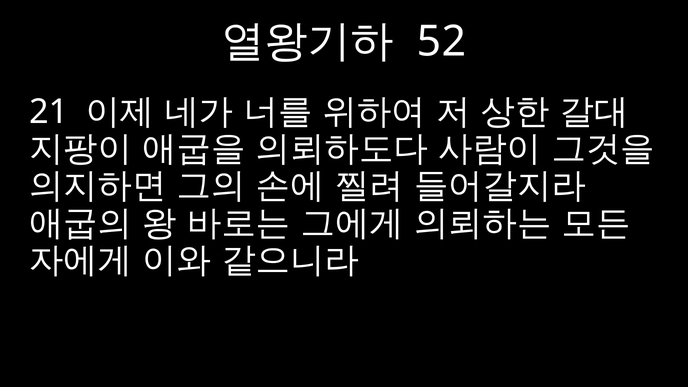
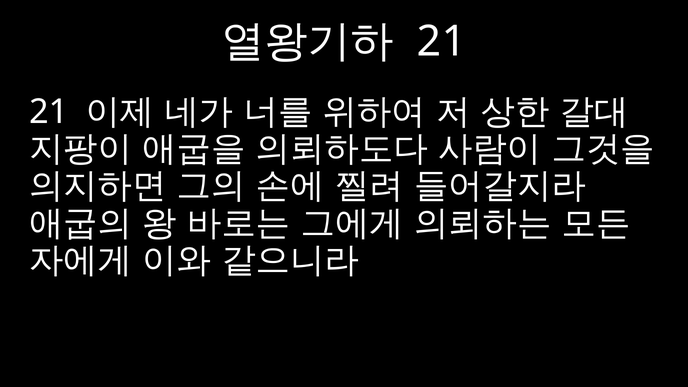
52: 52 -> 21 (442, 41)
